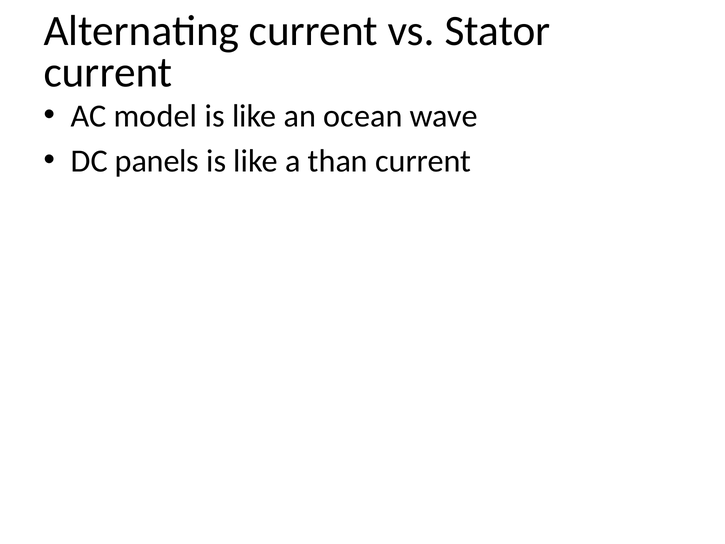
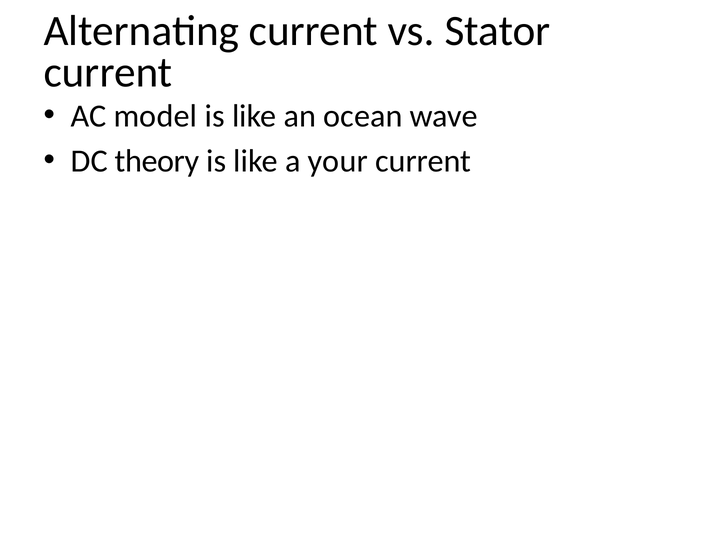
panels: panels -> theory (157, 161)
than: than -> your (338, 161)
